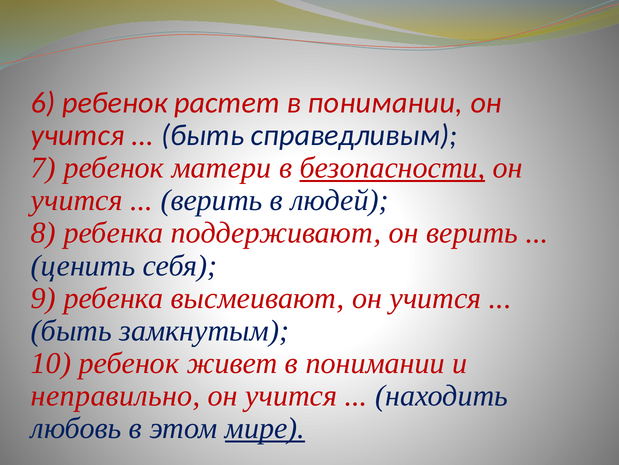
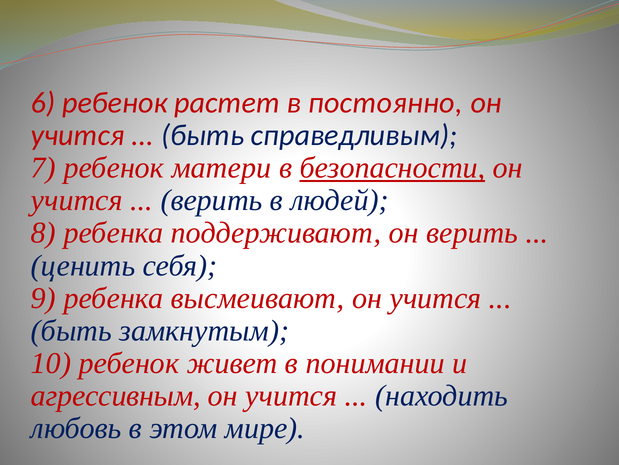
растет в понимании: понимании -> постоянно (385, 103)
неправильно: неправильно -> агрессивным (116, 395)
мире underline: present -> none (265, 428)
